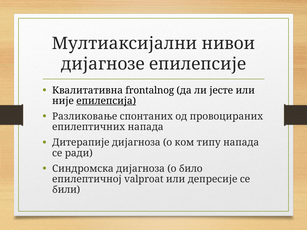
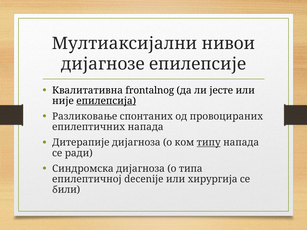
типу underline: none -> present (209, 143)
било: било -> типа (191, 169)
valproat: valproat -> decenije (144, 179)
депресије: депресије -> хирургија (213, 179)
